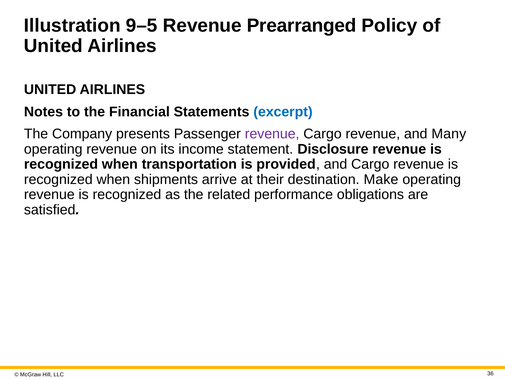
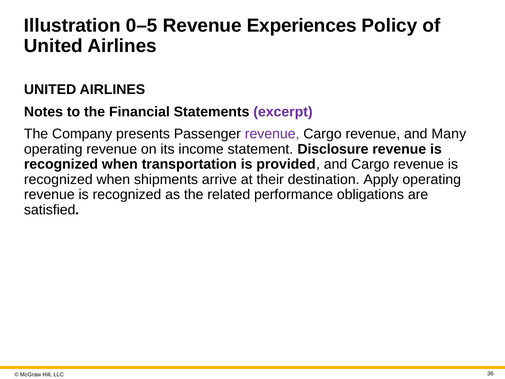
9–5: 9–5 -> 0–5 (142, 26)
Prearranged: Prearranged -> Experiences (302, 26)
excerpt colour: blue -> purple (283, 112)
Make: Make -> Apply (381, 179)
